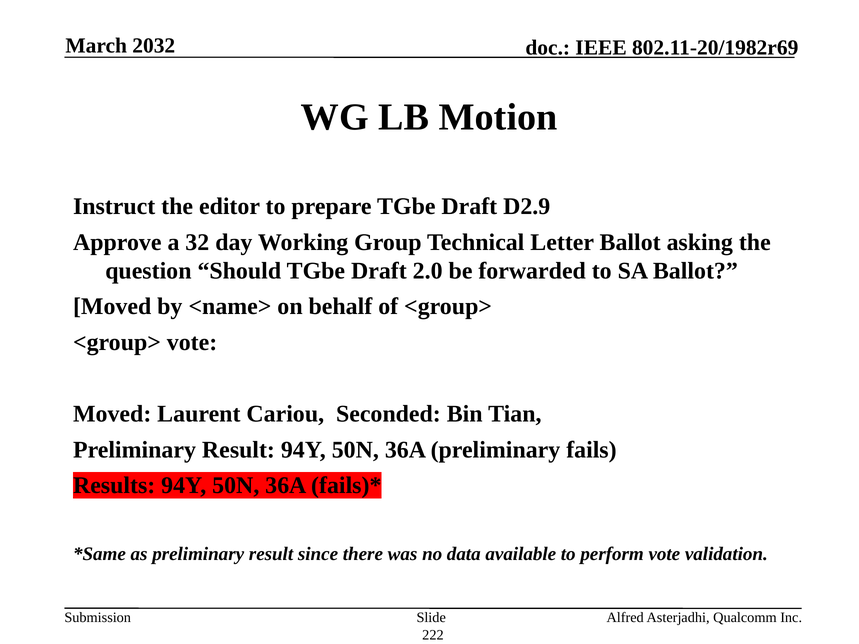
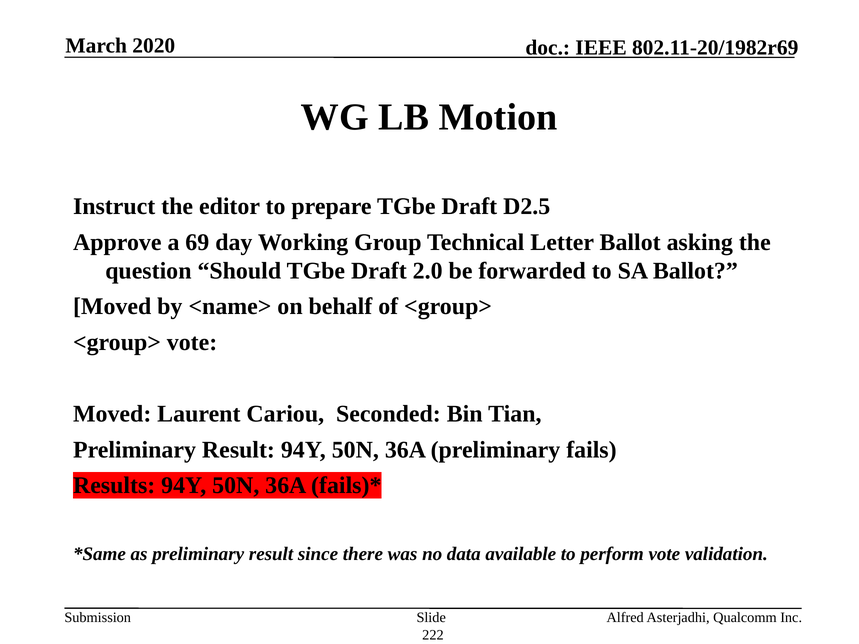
2032: 2032 -> 2020 (154, 46)
D2.9: D2.9 -> D2.5 (527, 206)
32: 32 -> 69 (197, 242)
